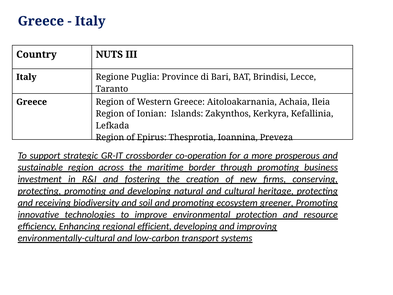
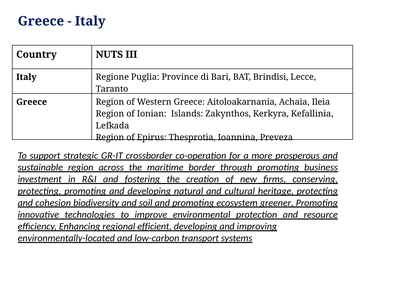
receiving: receiving -> cohesion (53, 203)
environmentally-cultural: environmentally-cultural -> environmentally-located (66, 238)
